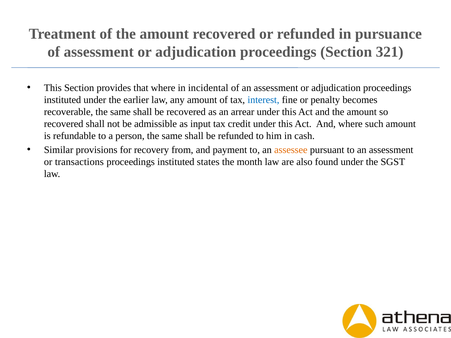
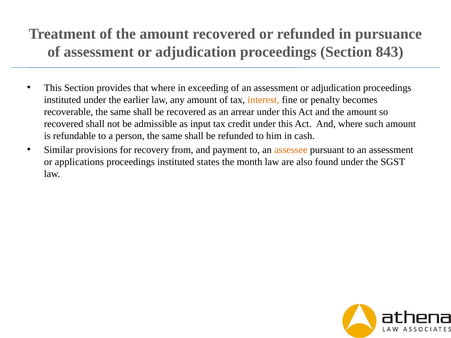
321: 321 -> 843 (390, 52)
incidental: incidental -> exceeding (208, 88)
interest colour: blue -> orange (263, 100)
transactions: transactions -> applications (79, 162)
